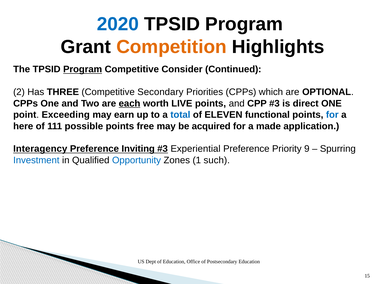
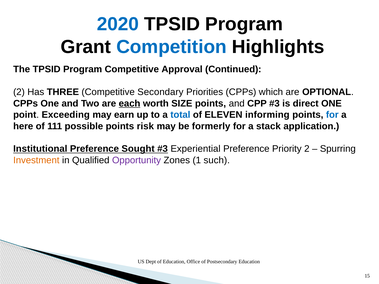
Competition colour: orange -> blue (171, 47)
Program underline: present -> none (83, 69)
Consider: Consider -> Approval (182, 69)
LIVE: LIVE -> SIZE (182, 104)
functional: functional -> informing (267, 115)
free: free -> risk (145, 126)
acquired: acquired -> formerly (211, 126)
made: made -> stack (268, 126)
Interagency: Interagency -> Institutional (40, 149)
Inviting: Inviting -> Sought (138, 149)
Priority 9: 9 -> 2 (307, 149)
Investment colour: blue -> orange (36, 160)
Opportunity colour: blue -> purple (137, 160)
